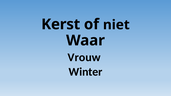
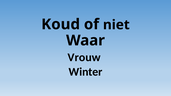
Kerst: Kerst -> Koud (61, 24)
